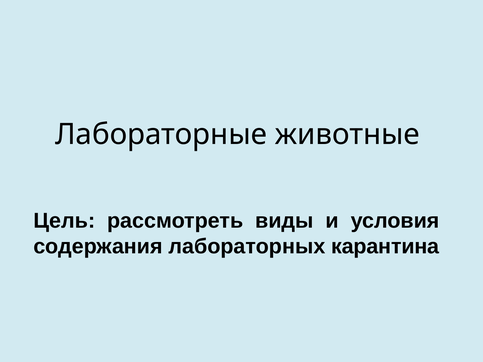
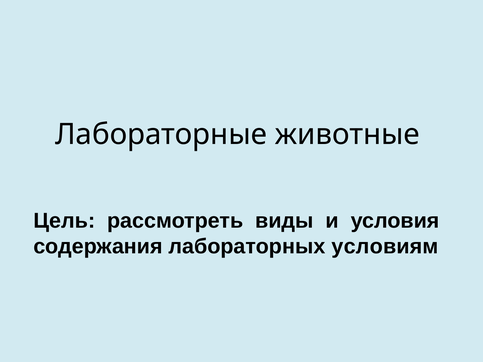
карантина: карантина -> условиям (385, 247)
